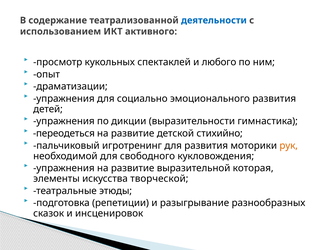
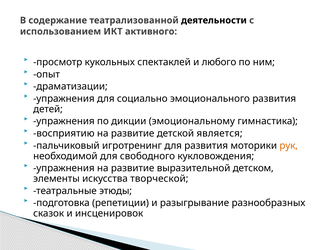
деятельности colour: blue -> black (214, 20)
выразительности: выразительности -> эмоциональному (192, 121)
переодеться: переодеться -> восприятию (64, 133)
стихийно: стихийно -> является (220, 133)
которая: которая -> детском (253, 168)
